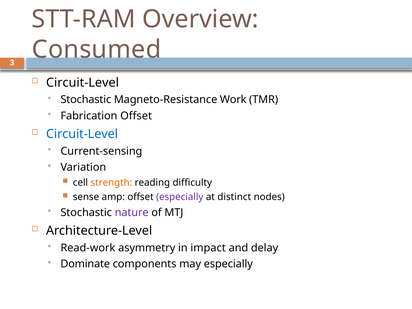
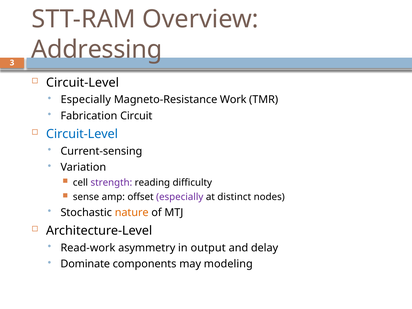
Consumed: Consumed -> Addressing (97, 49)
Stochastic: Stochastic -> Especially (86, 100)
Fabrication Offset: Offset -> Circuit (136, 116)
strength colour: orange -> purple (111, 182)
nature colour: purple -> orange (132, 213)
impact: impact -> output (208, 248)
may especially: especially -> modeling (228, 264)
